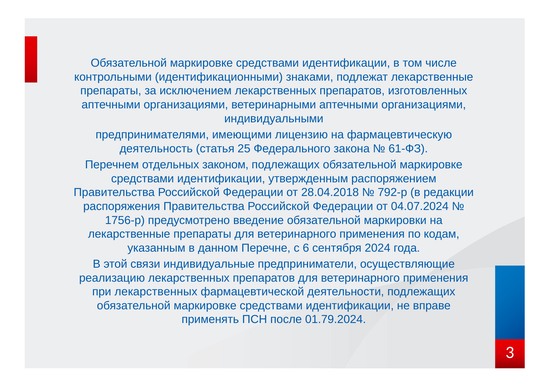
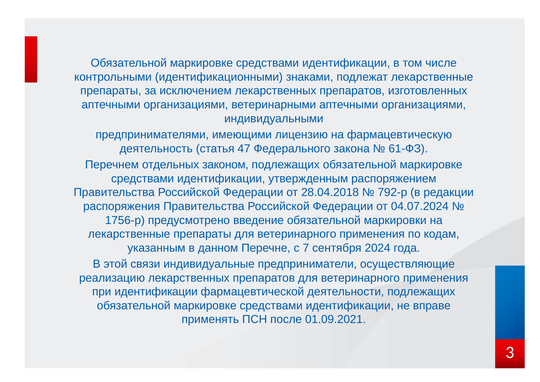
25: 25 -> 47 (244, 149)
6: 6 -> 7 (306, 248)
при лекарственных: лекарственных -> идентификации (156, 292)
01.79.2024: 01.79.2024 -> 01.09.2021 (336, 319)
